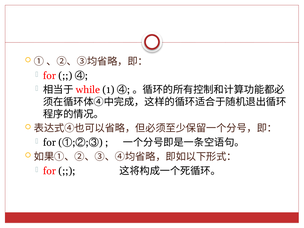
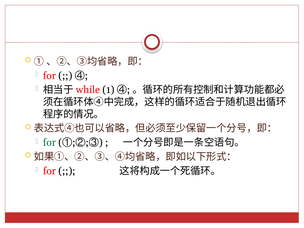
for colour: black -> green (49, 143)
